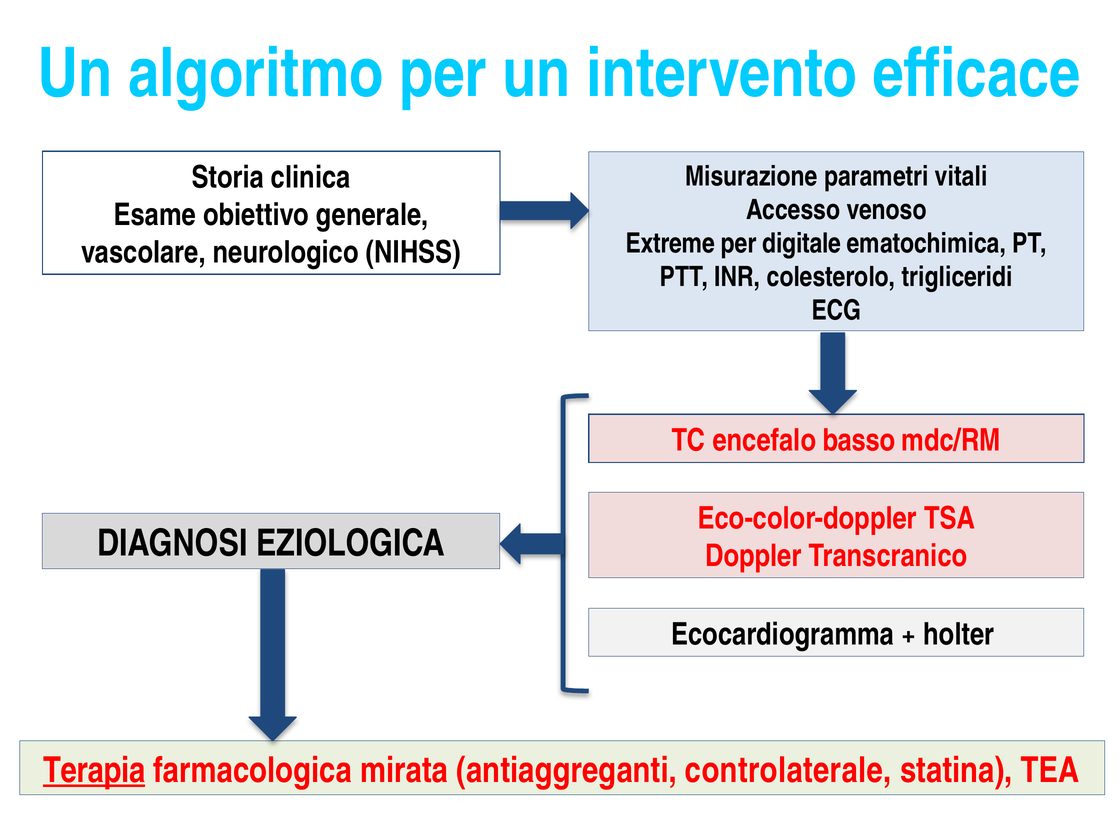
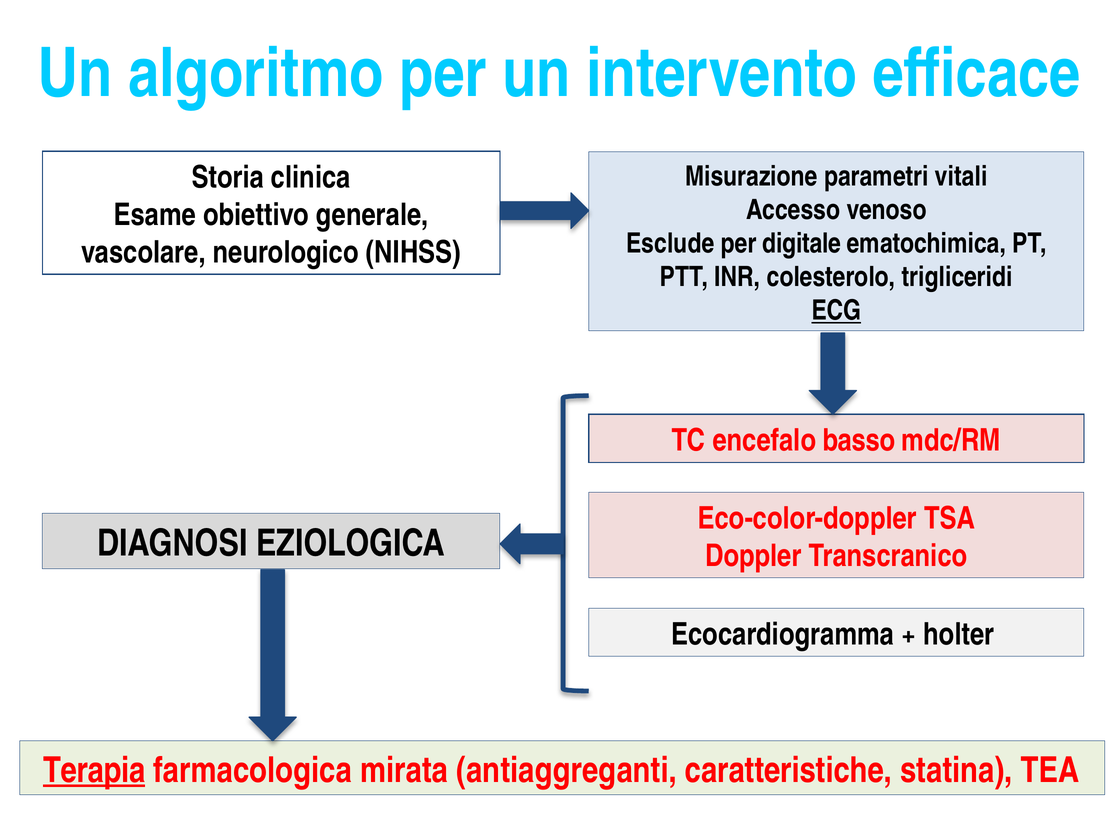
Extreme: Extreme -> Esclude (670, 243)
ECG underline: none -> present (836, 311)
controlaterale: controlaterale -> caratteristiche (788, 770)
